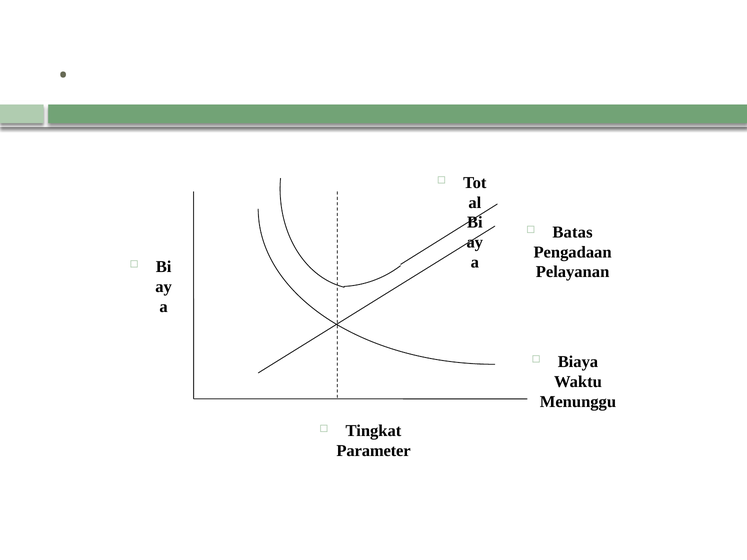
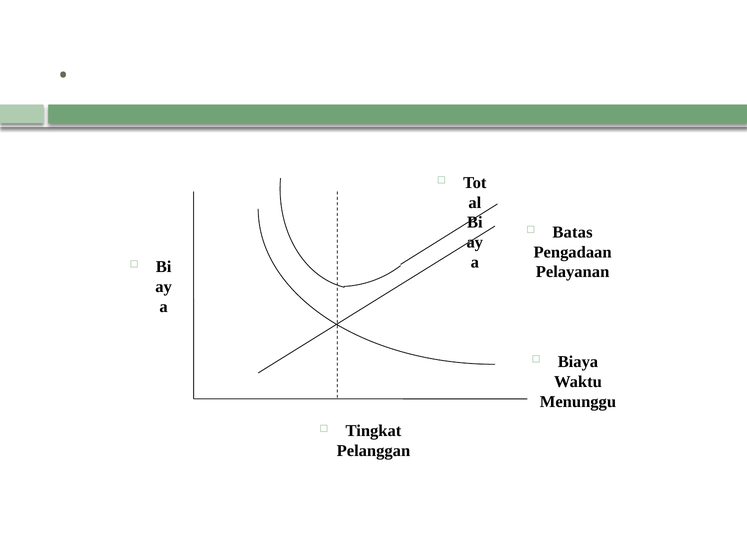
Parameter: Parameter -> Pelanggan (373, 451)
